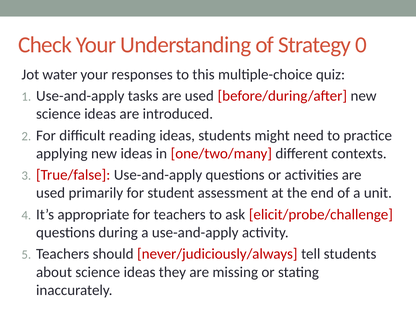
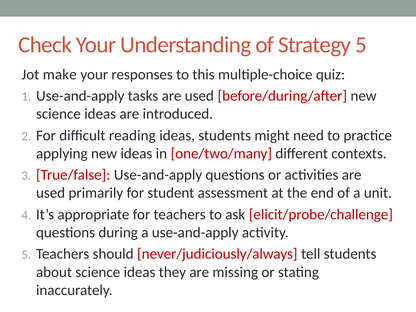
Strategy 0: 0 -> 5 (361, 45)
water: water -> make (60, 75)
